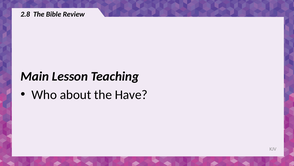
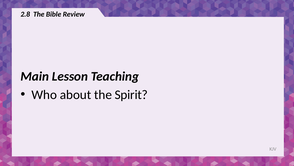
Have: Have -> Spirit (131, 95)
